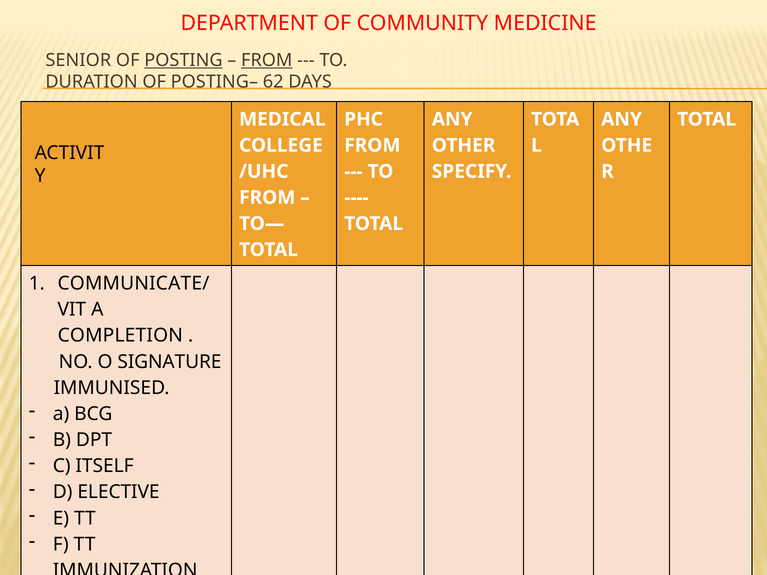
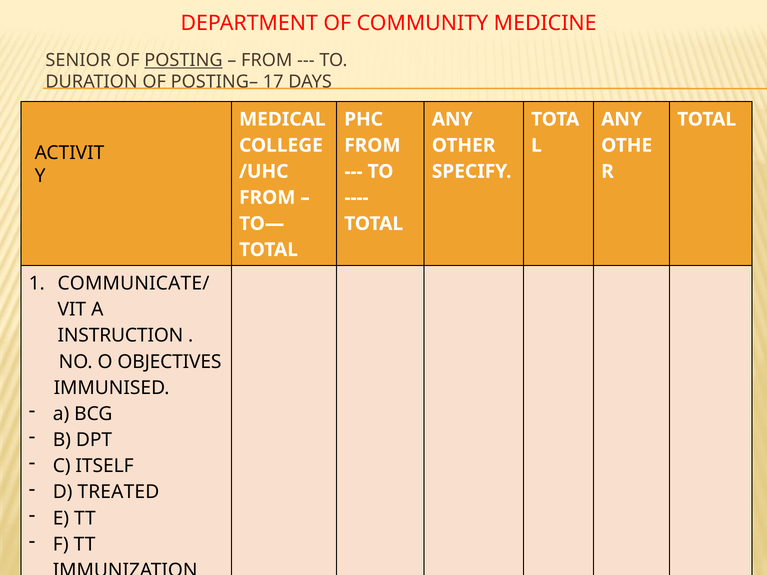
FROM underline: present -> none (267, 60)
62: 62 -> 17 (273, 82)
COMPLETION: COMPLETION -> INSTRUCTION (120, 336)
SIGNATURE: SIGNATURE -> OBJECTIVES (169, 362)
ELECTIVE: ELECTIVE -> TREATED (118, 492)
